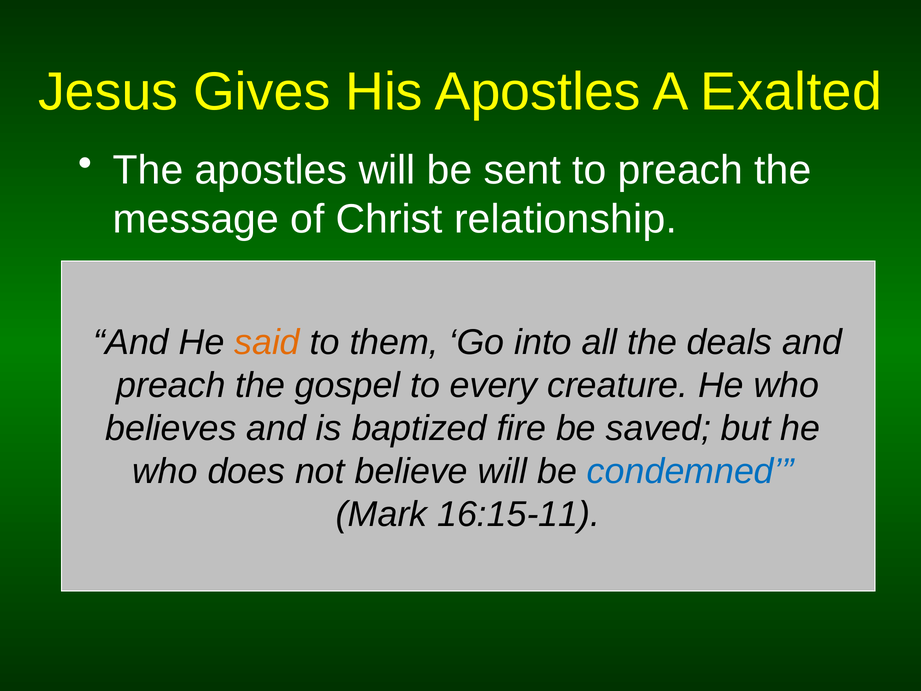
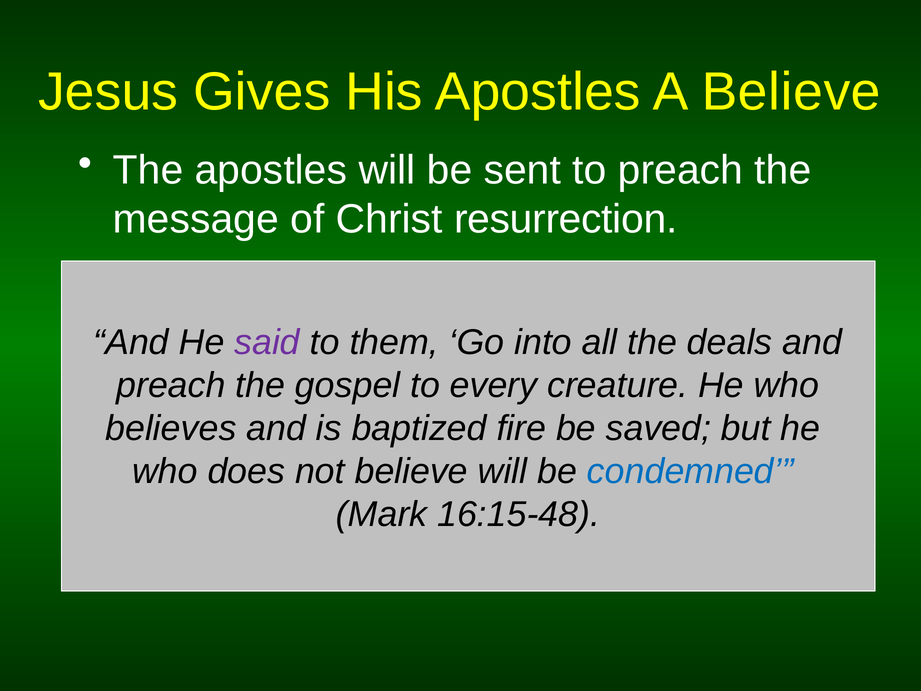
A Exalted: Exalted -> Believe (791, 92)
relationship: relationship -> resurrection (566, 219)
said colour: orange -> purple (267, 342)
16:15-11: 16:15-11 -> 16:15-48 (519, 514)
